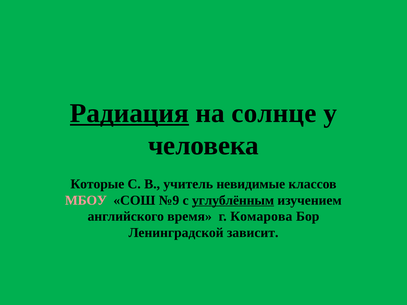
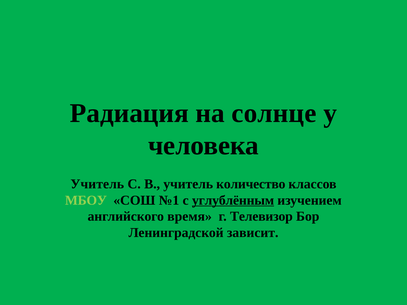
Радиация underline: present -> none (129, 113)
Которые: Которые -> Учитель (97, 184)
невидимые: невидимые -> количество (251, 184)
МБОУ colour: pink -> light green (86, 200)
№9: №9 -> №1 (169, 200)
Комарова: Комарова -> Телевизор (261, 217)
